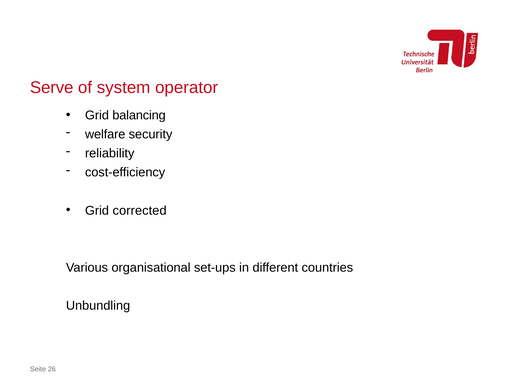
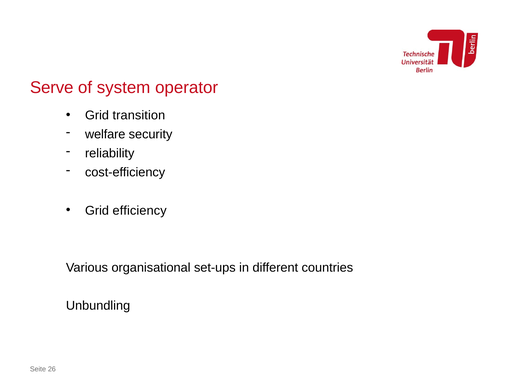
balancing: balancing -> transition (139, 115)
corrected: corrected -> efficiency (140, 210)
